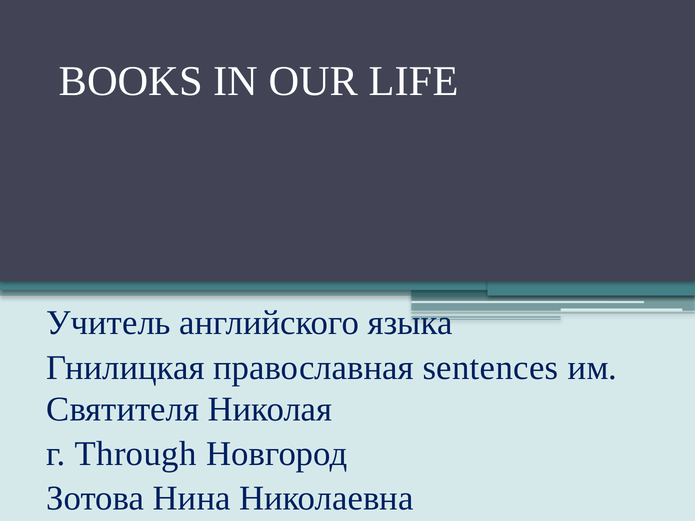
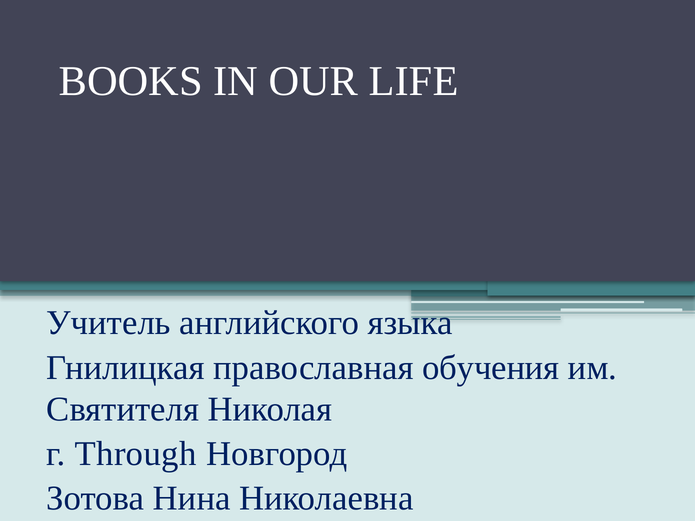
sentences: sentences -> обучения (491, 368)
